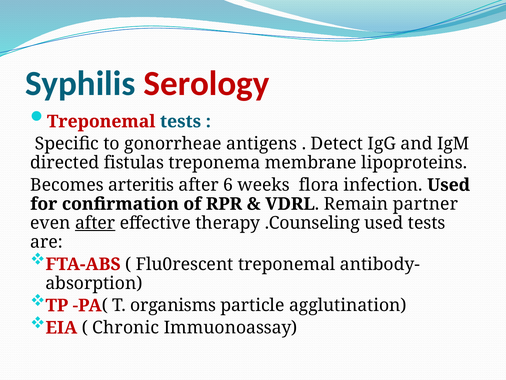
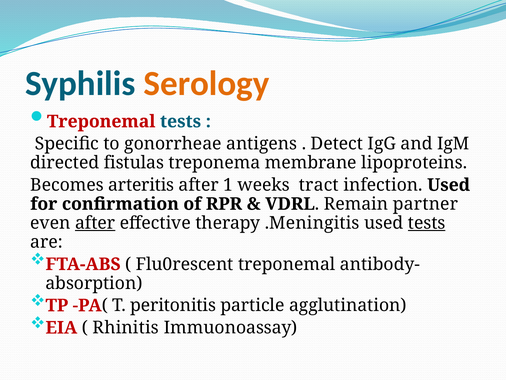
Serology colour: red -> orange (207, 84)
6: 6 -> 1 (228, 185)
flora: flora -> tract (319, 185)
.Counseling: .Counseling -> .Meningitis (312, 223)
tests underline: none -> present (427, 223)
organisms: organisms -> peritonitis (173, 305)
Chronic: Chronic -> Rhinitis (126, 327)
